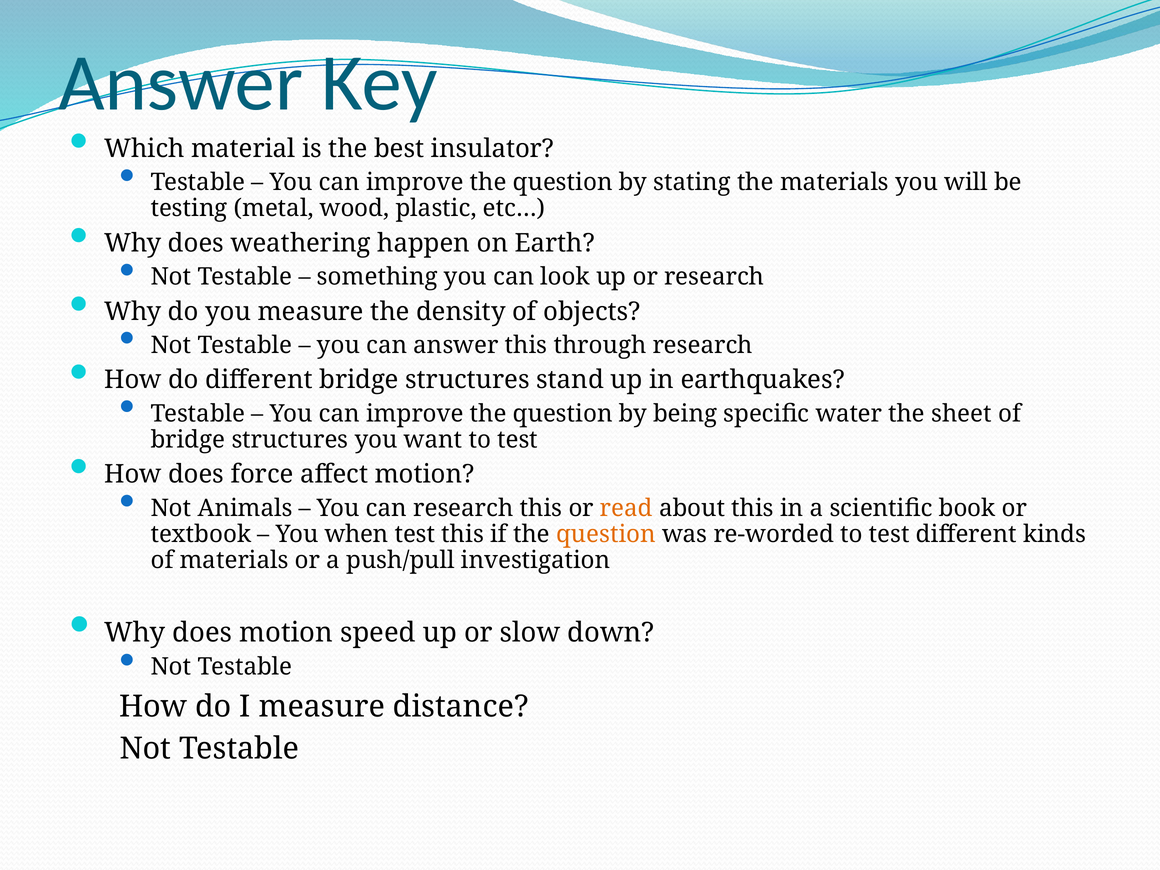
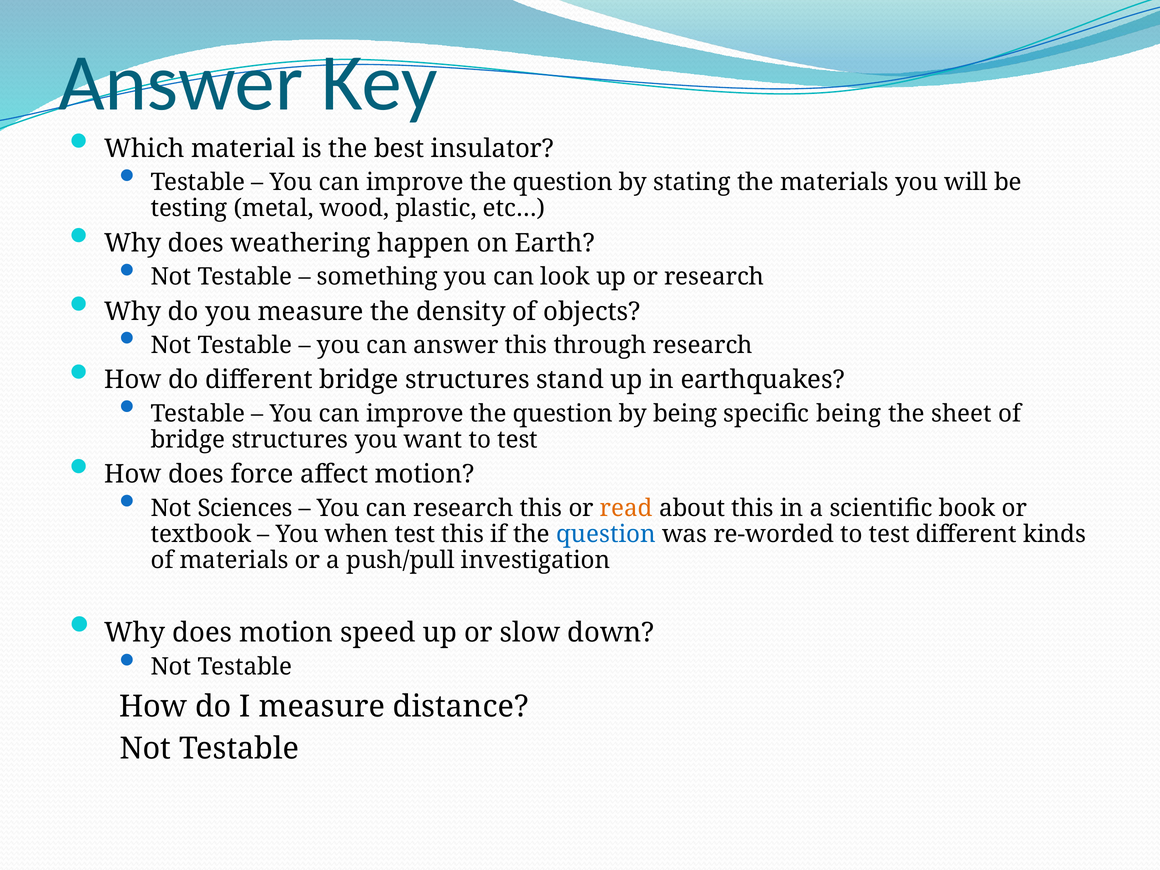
specific water: water -> being (849, 414)
Animals: Animals -> Sciences (245, 508)
question colour: orange -> blue (606, 534)
